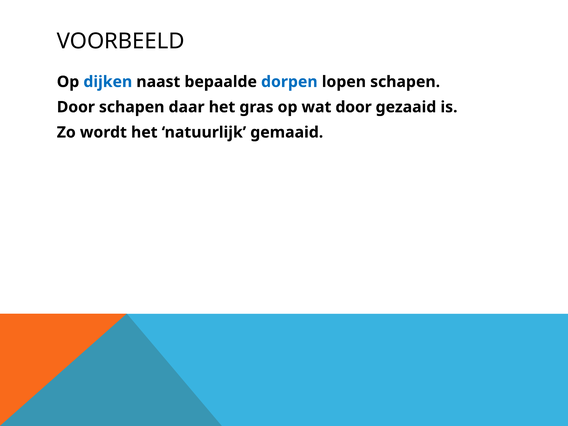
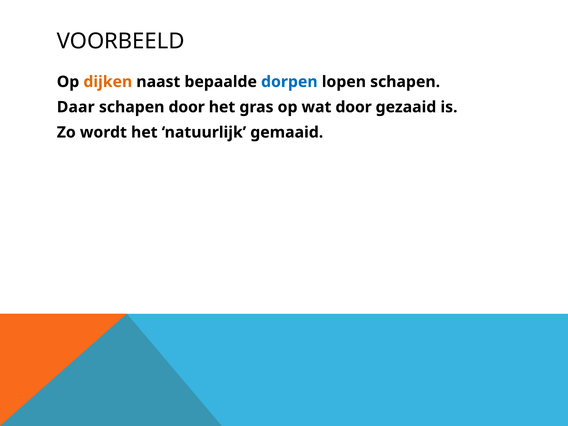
dijken colour: blue -> orange (108, 82)
Door: Door -> Daar (76, 107)
schapen daar: daar -> door (187, 107)
